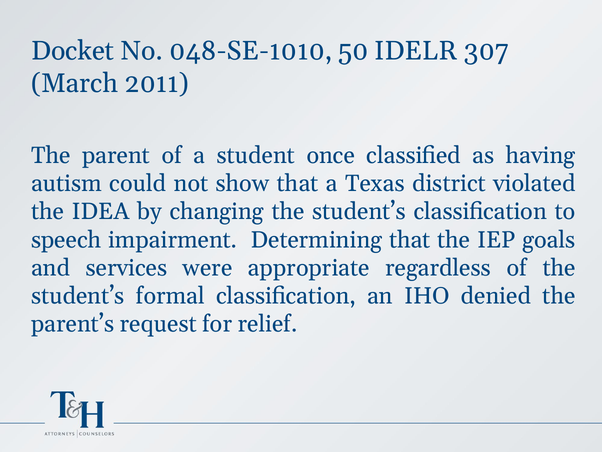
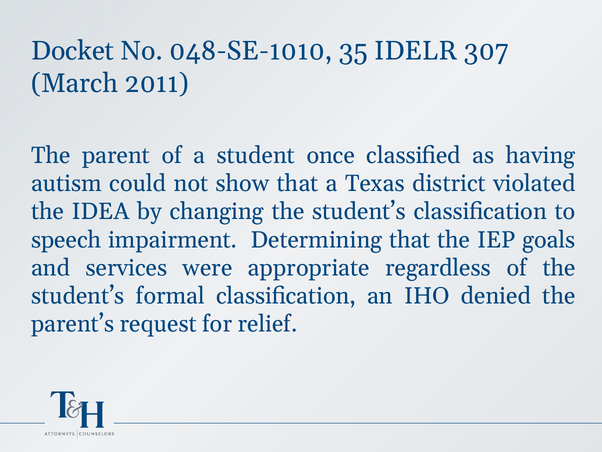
50: 50 -> 35 (353, 51)
